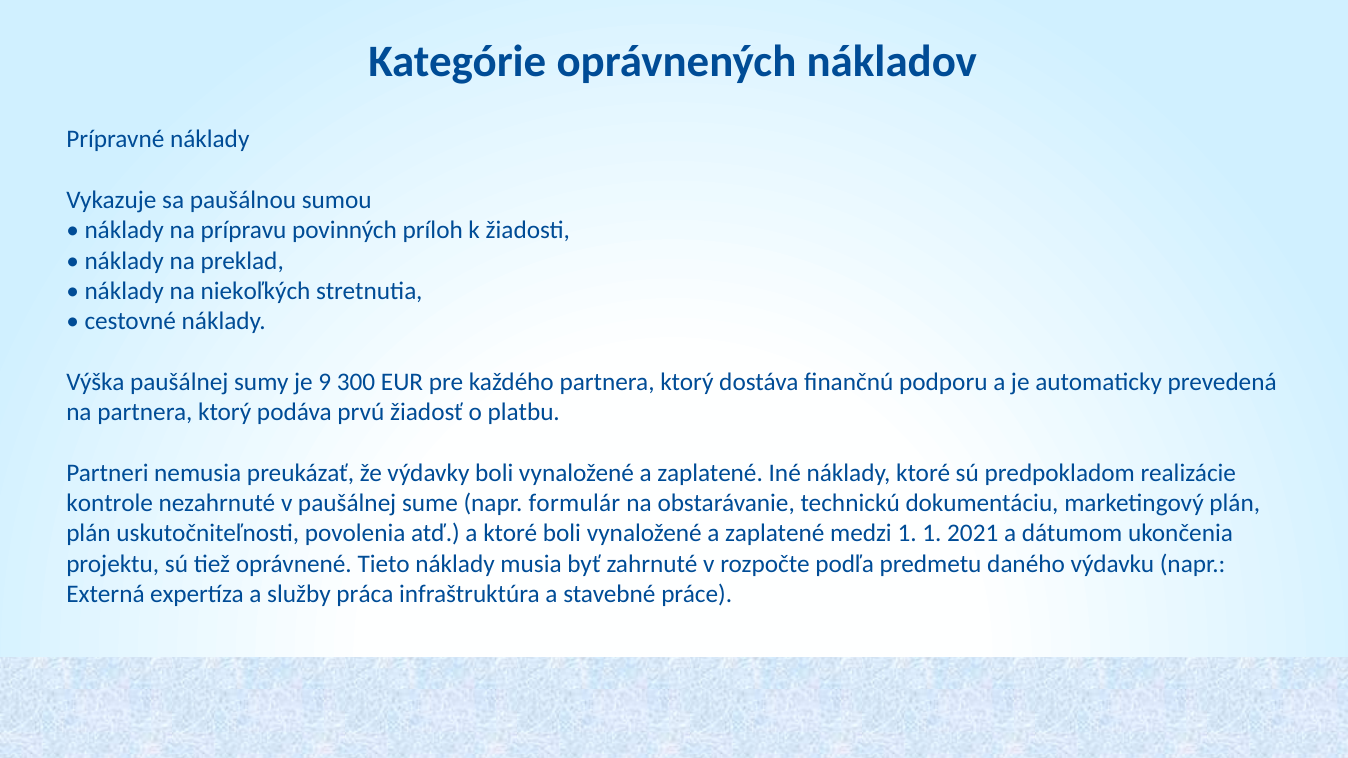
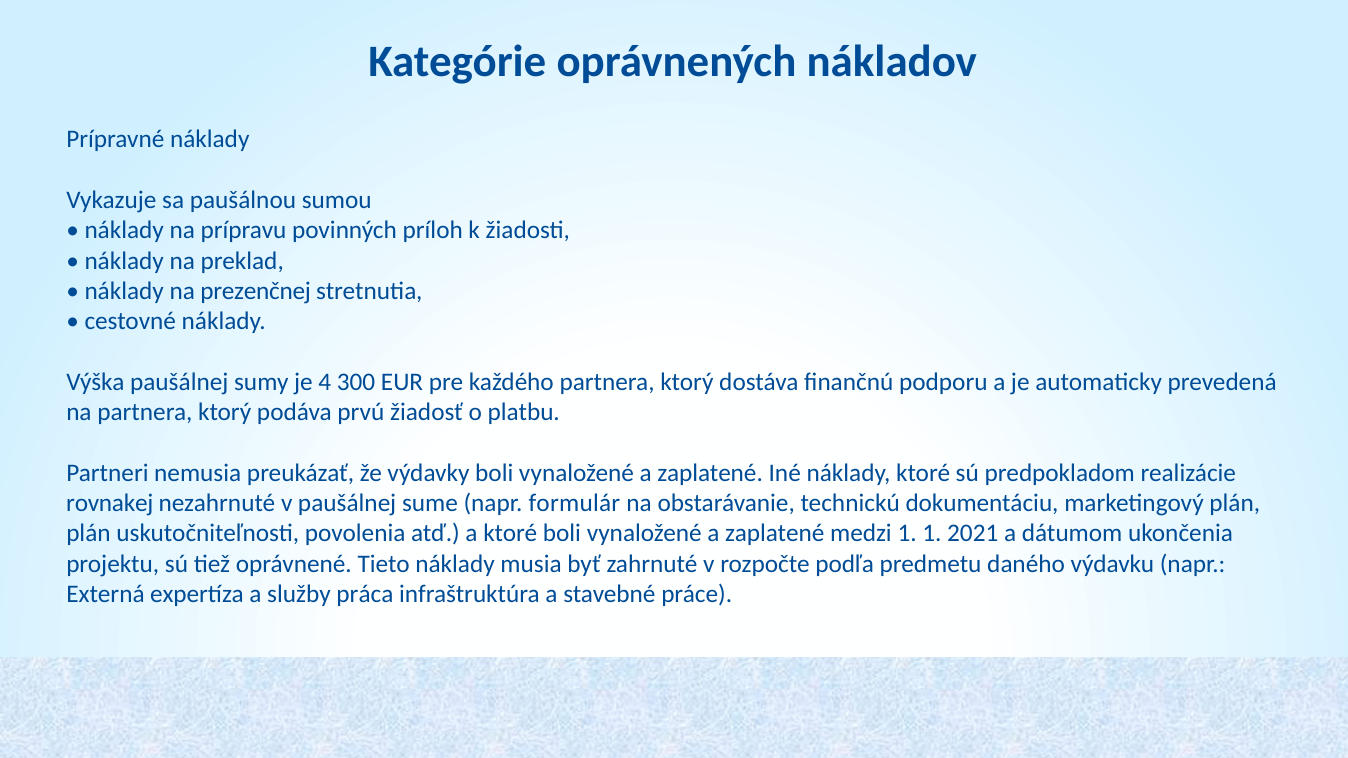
niekoľkých: niekoľkých -> prezenčnej (256, 291)
9: 9 -> 4 (325, 382)
kontrole: kontrole -> rovnakej (110, 503)
